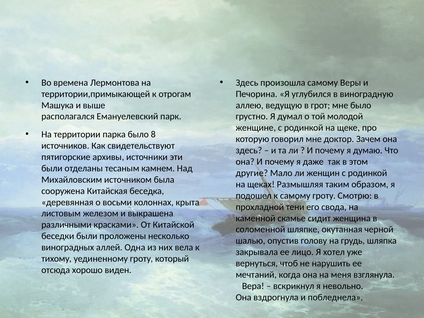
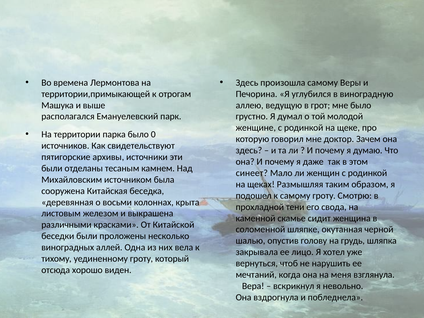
8: 8 -> 0 (153, 134)
другие: другие -> синеет (252, 173)
